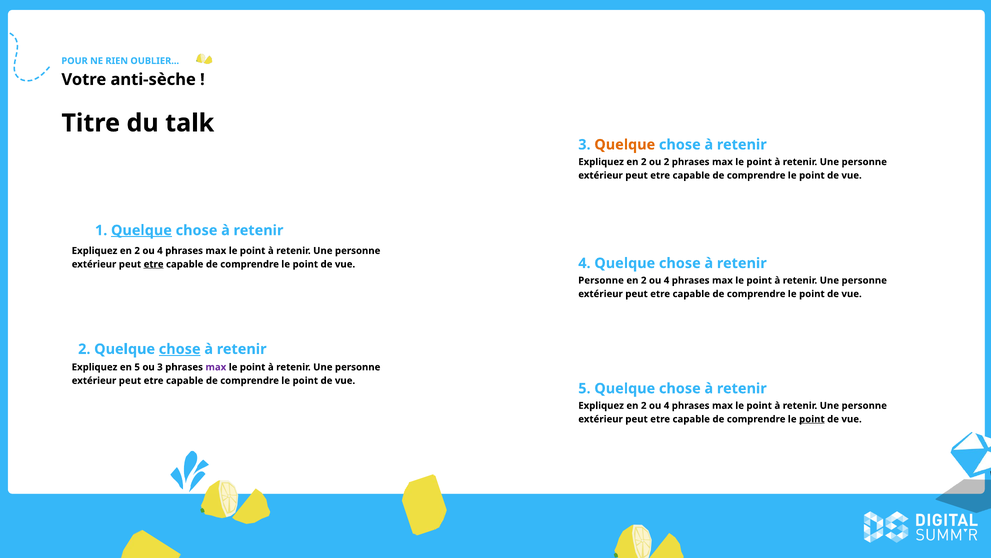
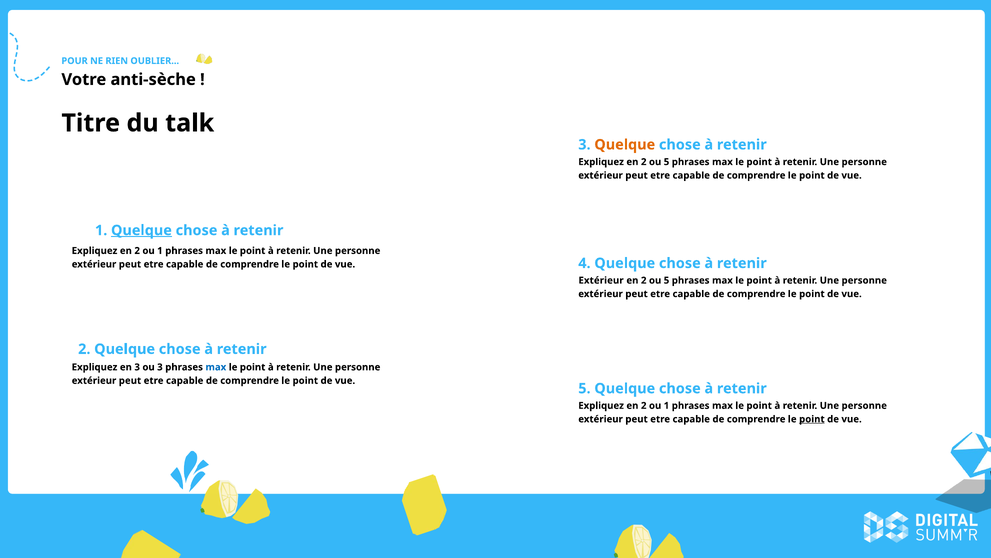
2: 2 -> 5 (667, 162)
4: 4 -> 1 (160, 251)
etre underline: present -> none (154, 264)
Personne: Personne -> Extérieur (601, 280)
4: 4 -> 5 (667, 280)
chose underline: present -> none (180, 349)
en 5: 5 -> 3 (137, 367)
max colour: purple -> blue (216, 367)
4: 4 -> 1 (667, 405)
